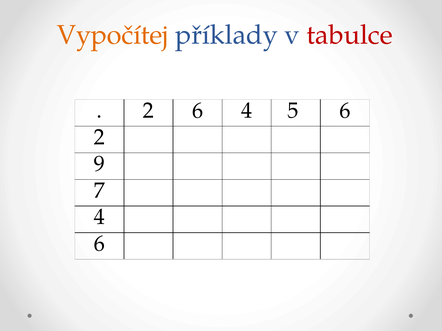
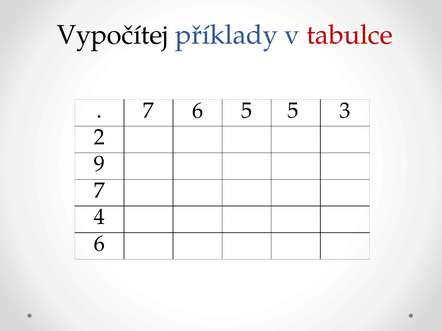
Vypočítej colour: orange -> black (113, 35)
2: 2 -> 7 (148, 111)
6 4: 4 -> 5 (247, 111)
5 6: 6 -> 3 (345, 111)
